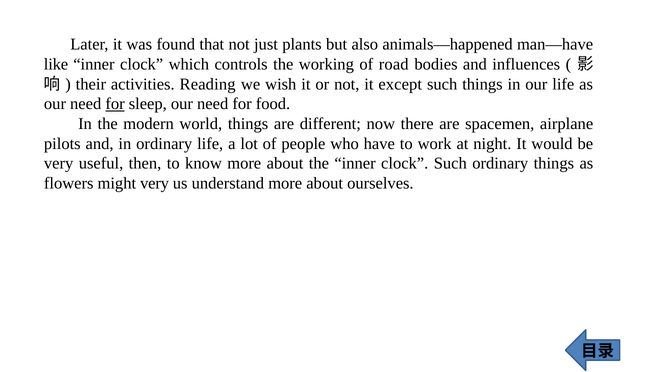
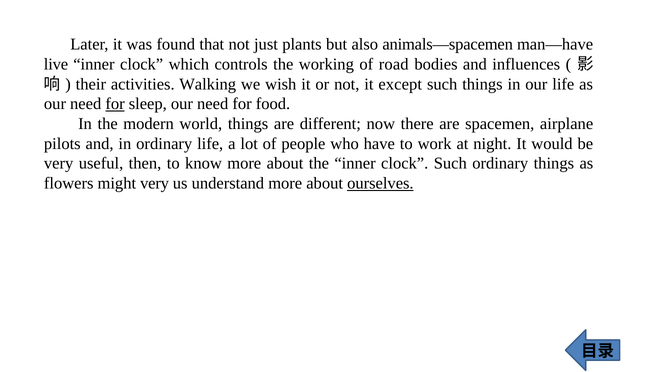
animals—happened: animals—happened -> animals—spacemen (448, 44)
like: like -> live (56, 64)
Reading: Reading -> Walking (208, 84)
ourselves underline: none -> present (380, 183)
